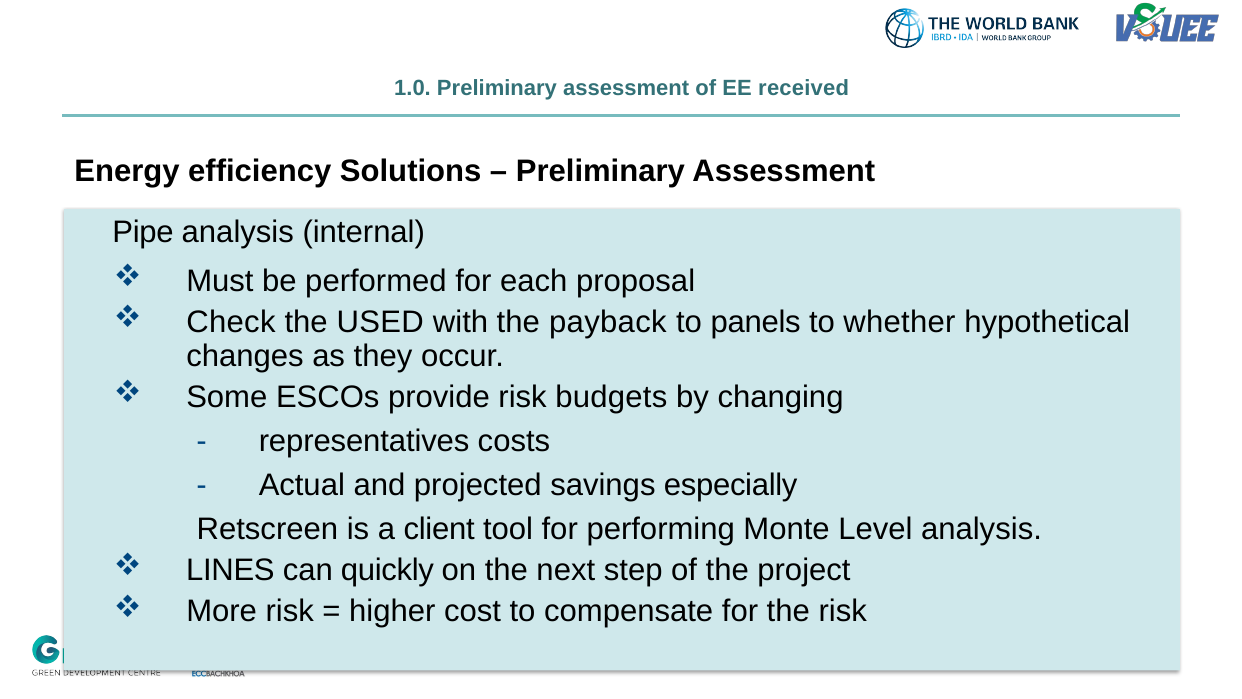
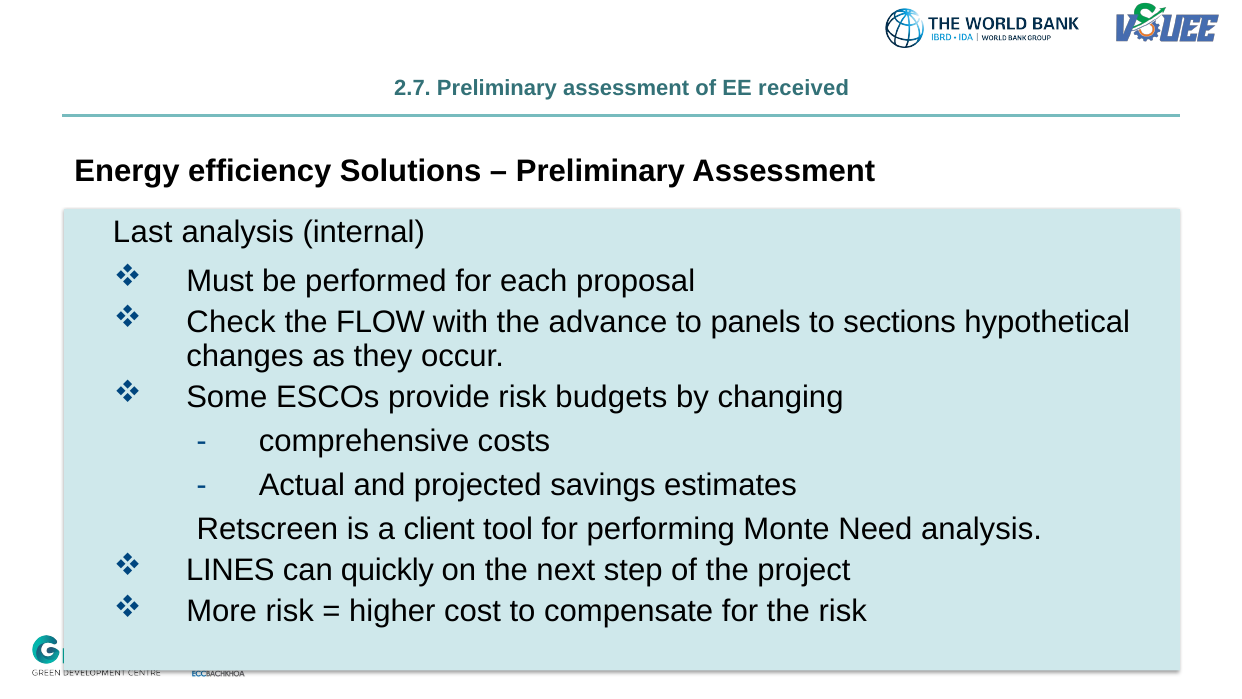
1.0: 1.0 -> 2.7 (413, 88)
Pipe: Pipe -> Last (143, 232)
USED: USED -> FLOW (381, 322)
payback: payback -> advance (608, 322)
whether: whether -> sections (900, 322)
representatives: representatives -> comprehensive (364, 441)
especially: especially -> estimates (731, 485)
Level: Level -> Need (875, 528)
